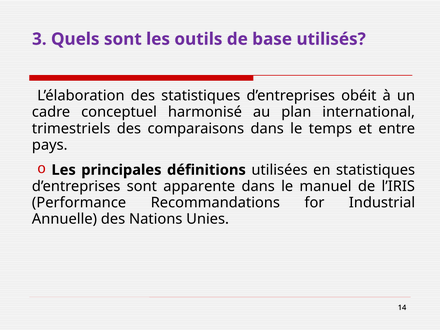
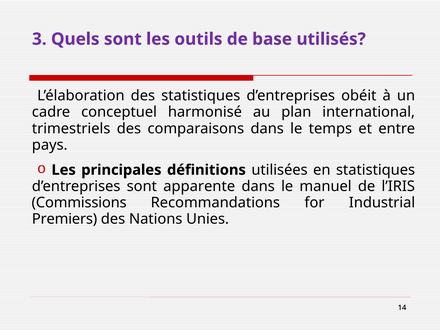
Performance: Performance -> Commissions (79, 203)
Annuelle: Annuelle -> Premiers (65, 219)
